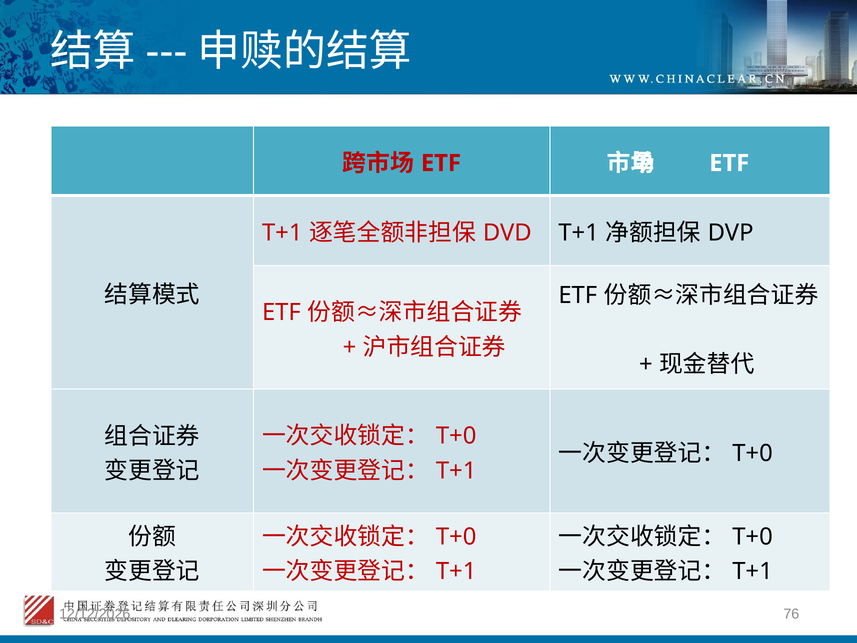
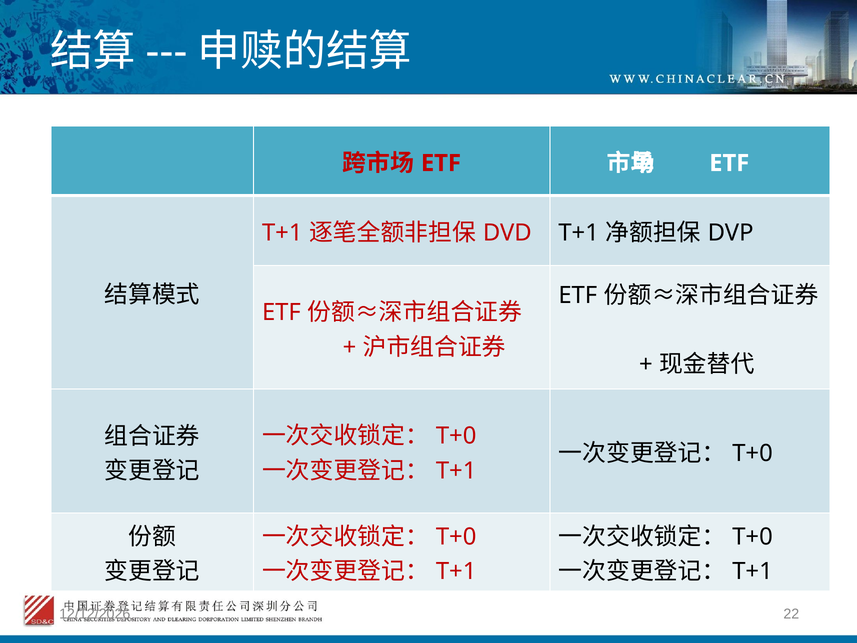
76: 76 -> 22 (791, 614)
